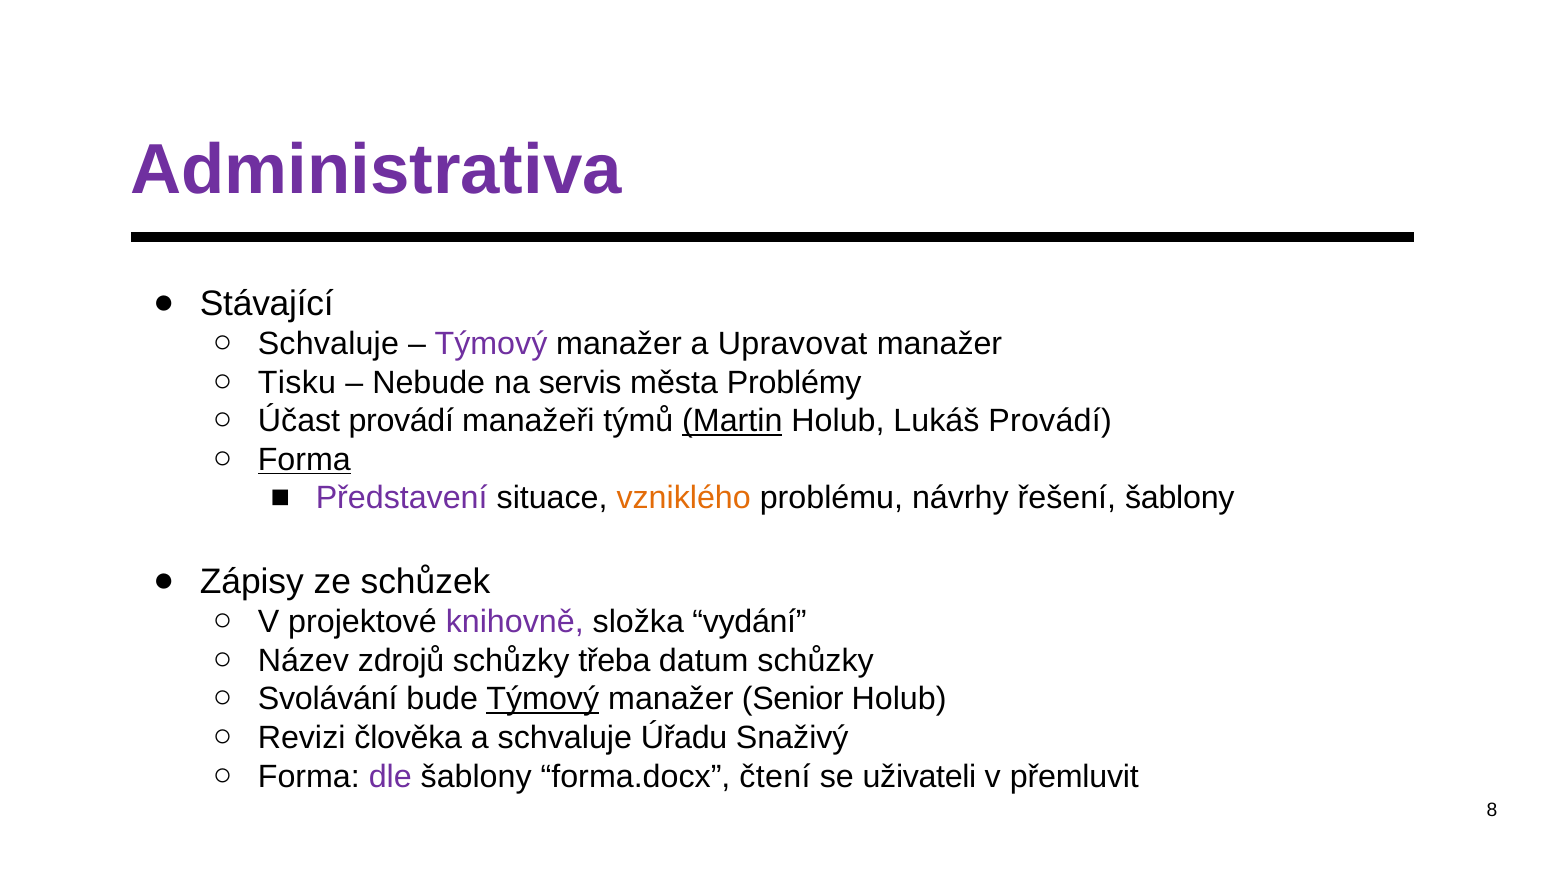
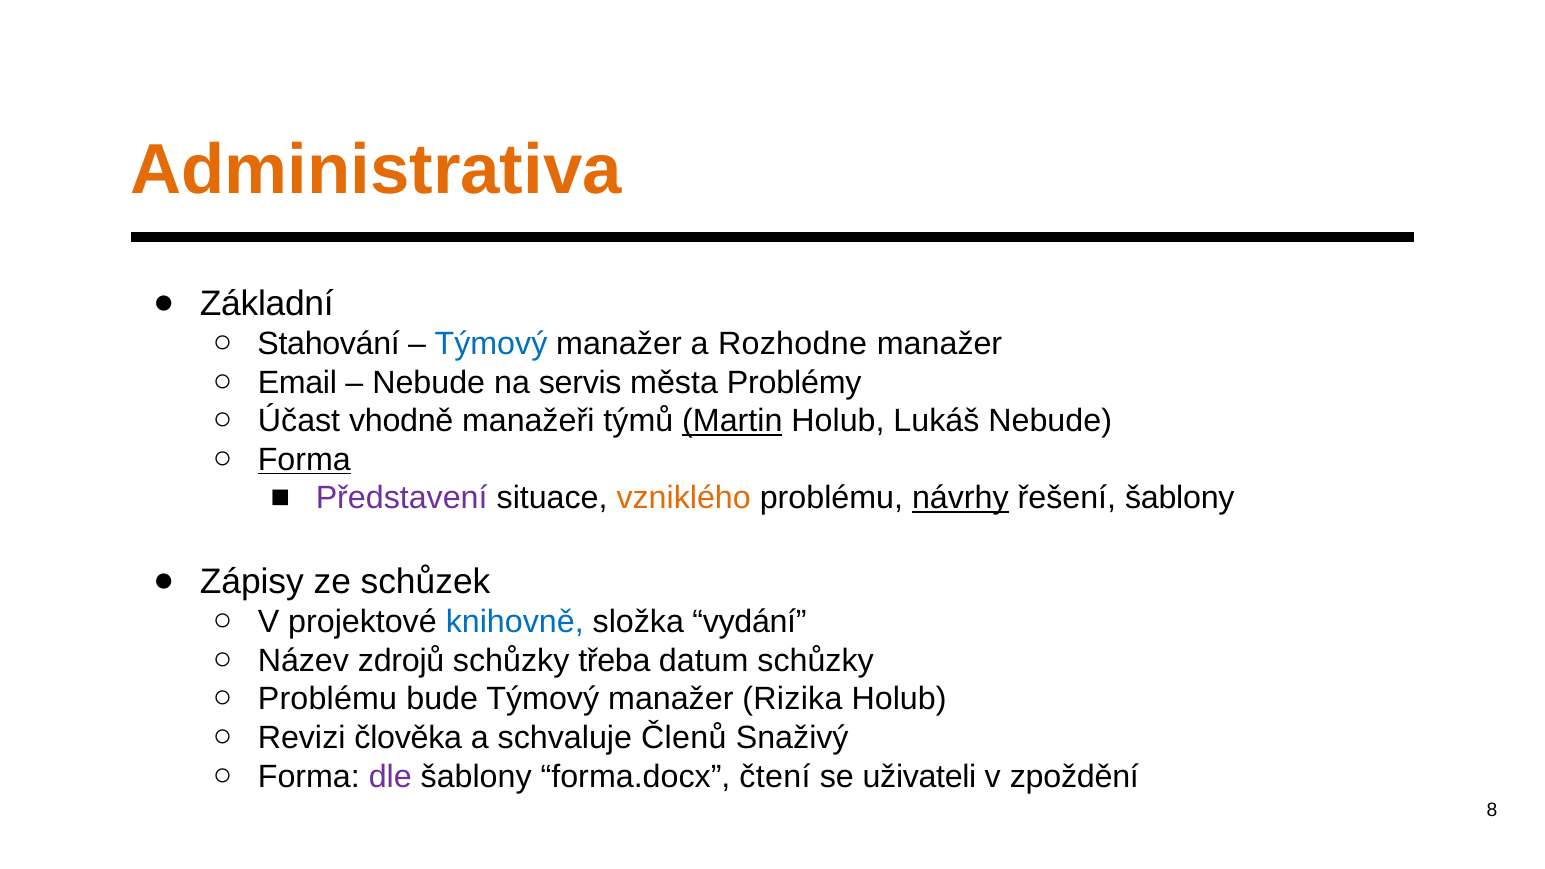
Administrativa colour: purple -> orange (376, 170)
Stávající: Stávající -> Základní (267, 303)
Schvaluje: Schvaluje -> Stahování (329, 344)
Týmový colour: purple -> blue (491, 344)
Upravovat: Upravovat -> Rozhodne (793, 344)
Tisku: Tisku -> Email (297, 382)
Účast provádí: provádí -> vhodně (401, 421)
Lukáš Provádí: Provádí -> Nebude (1050, 421)
návrhy underline: none -> present (960, 498)
knihovně colour: purple -> blue (515, 622)
Svolávání: Svolávání -> Problému (327, 699)
Týmový underline: present -> none (543, 699)
Senior: Senior -> Rizika (792, 699)
Úřadu: Úřadu -> Členů (684, 738)
přemluvit: přemluvit -> zpoždění (1074, 776)
